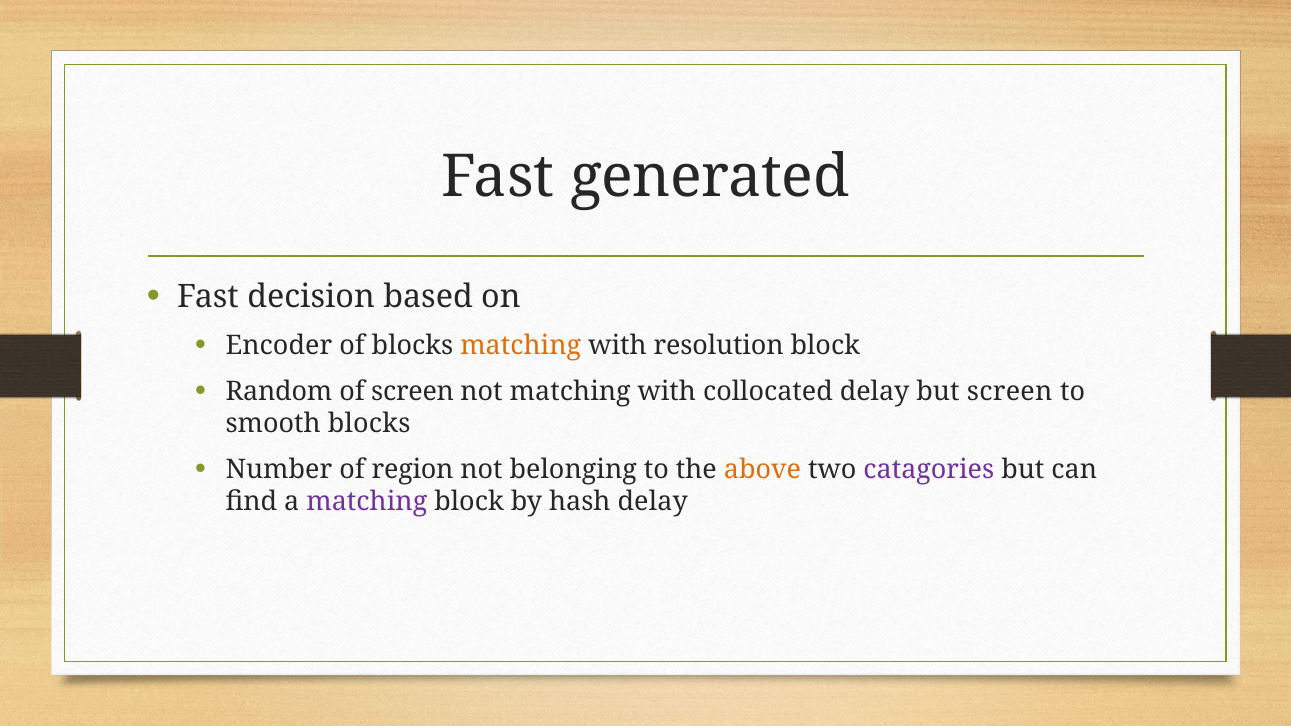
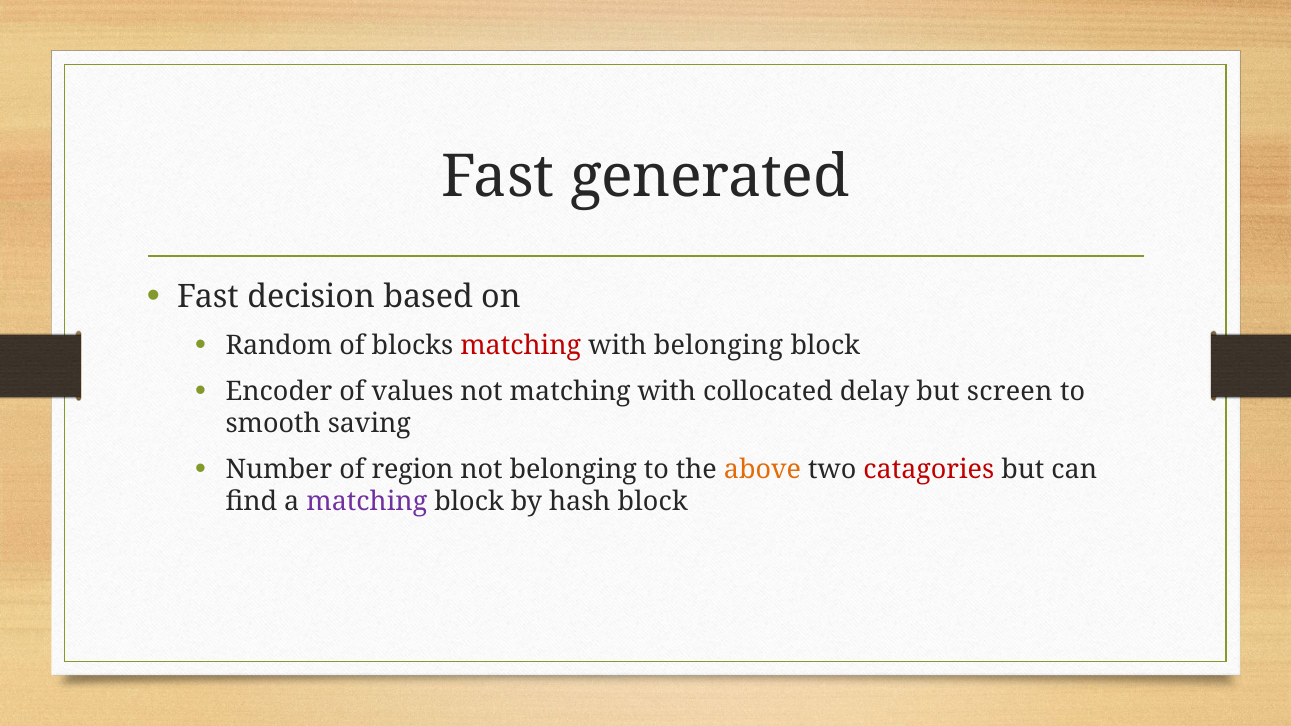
Encoder: Encoder -> Random (279, 346)
matching colour: orange -> red (521, 346)
with resolution: resolution -> belonging (718, 346)
Random: Random -> Encoder (279, 392)
of screen: screen -> values (413, 392)
smooth blocks: blocks -> saving (369, 424)
catagories colour: purple -> red (929, 470)
hash delay: delay -> block (653, 502)
